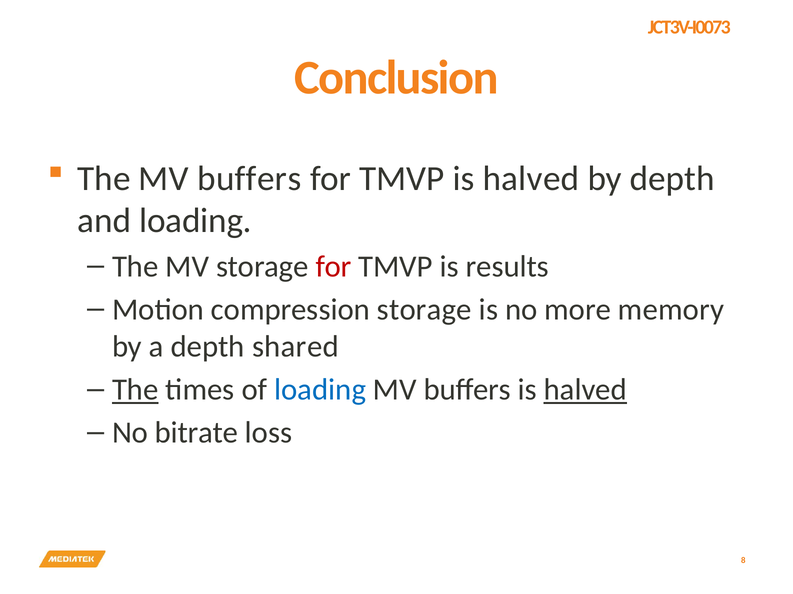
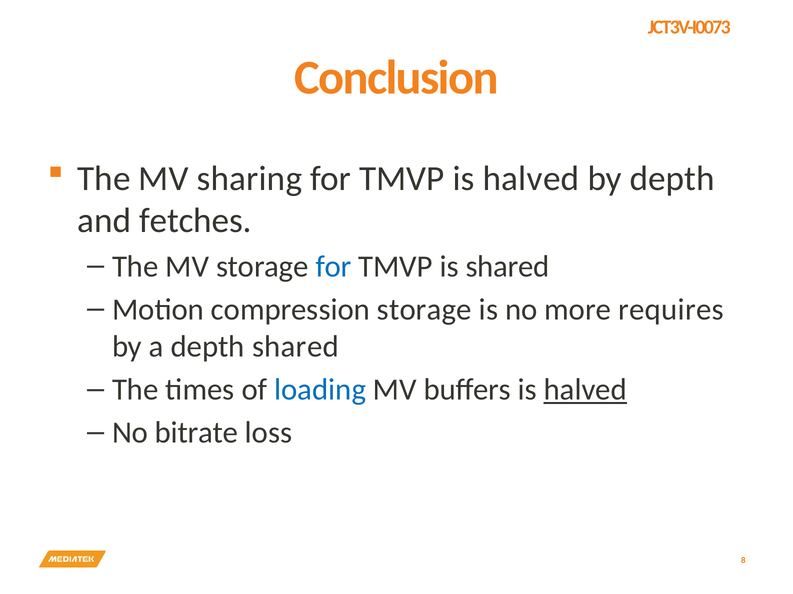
The MV buffers: buffers -> sharing (249, 179)
and loading: loading -> fetches (195, 221)
for colour: red -> blue (333, 267)
is results: results -> shared (507, 267)
memory: memory -> requires (671, 310)
The underline: present -> none (135, 390)
